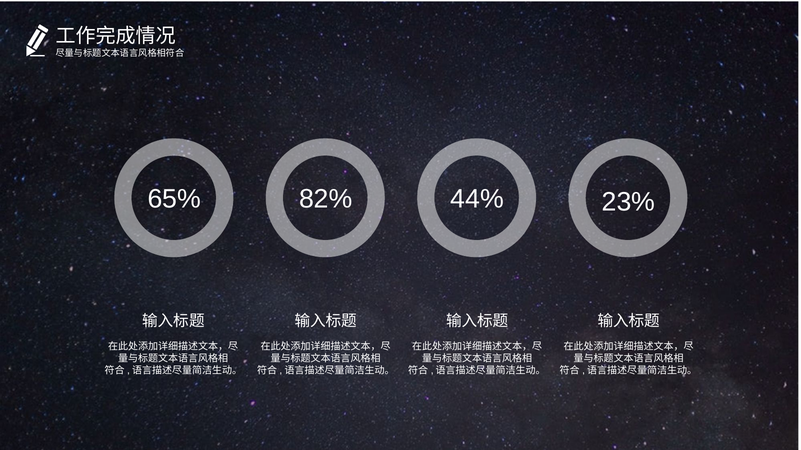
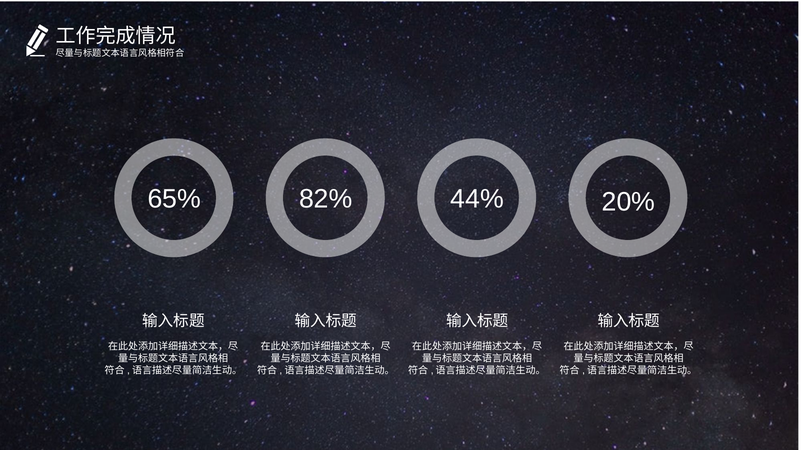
23%: 23% -> 20% (628, 202)
